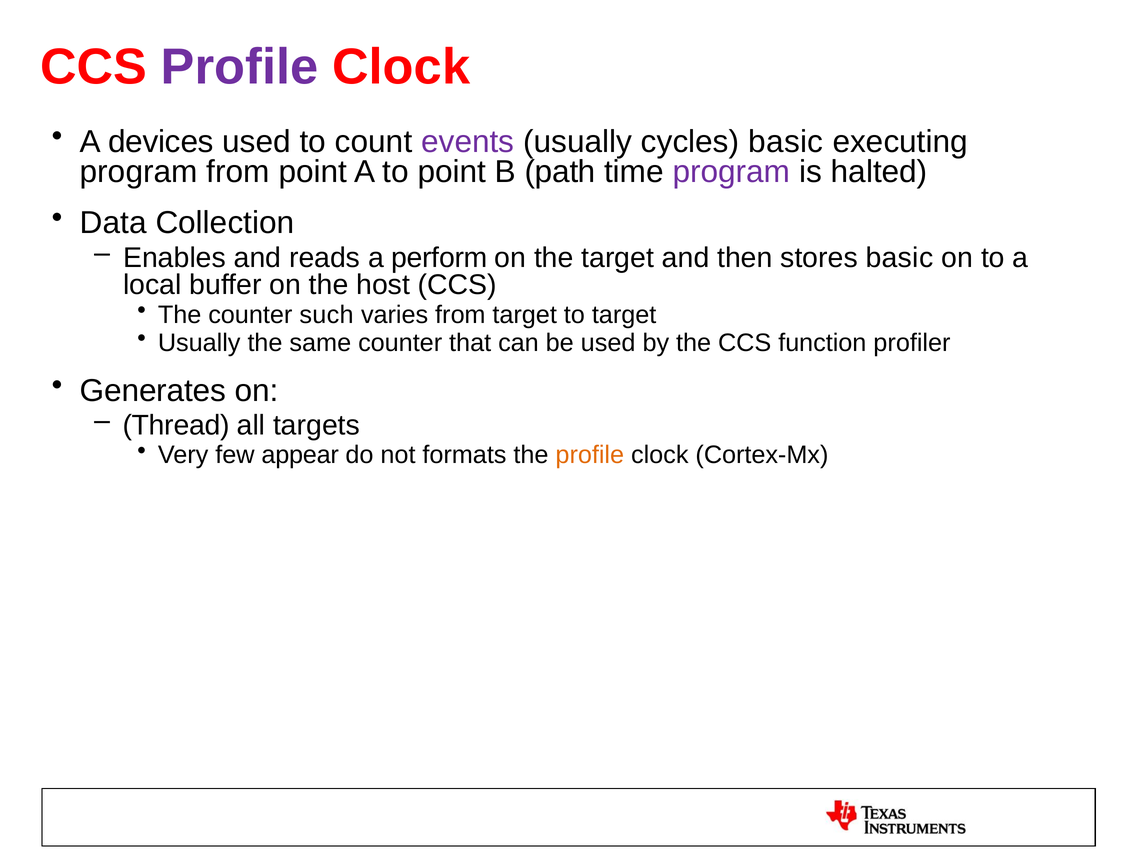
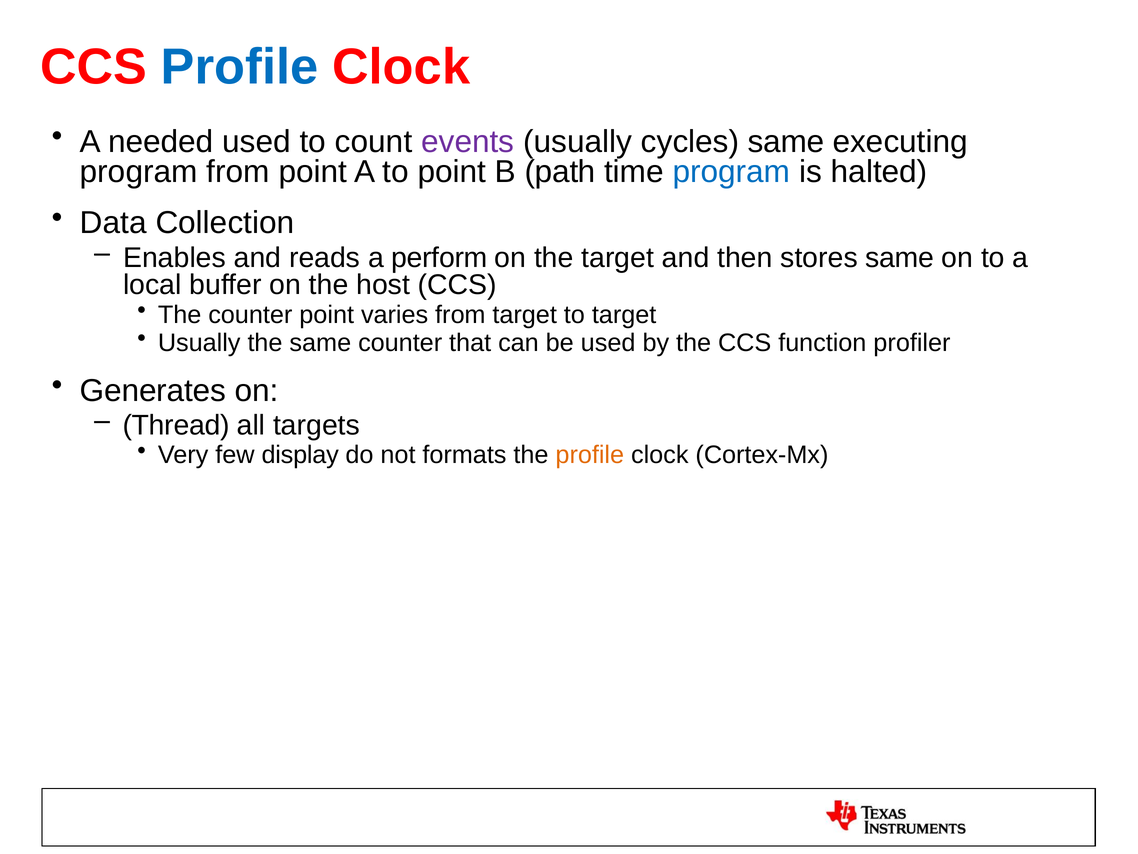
Profile colour: purple -> blue (240, 67)
devices: devices -> needed (161, 142)
cycles basic: basic -> same (786, 142)
program colour: purple -> blue (731, 172)
stores basic: basic -> same (900, 258)
counter such: such -> point (327, 315)
appear: appear -> display (300, 455)
